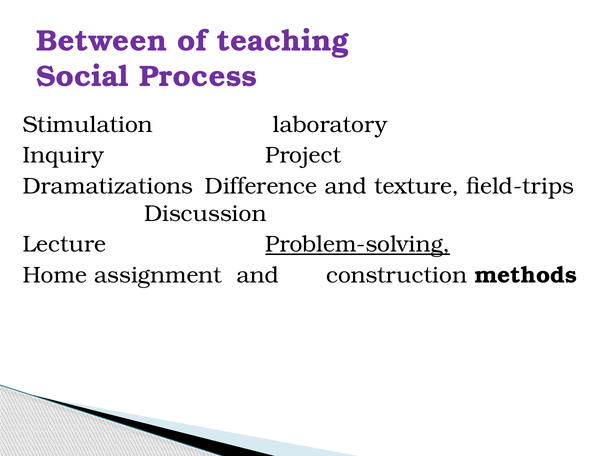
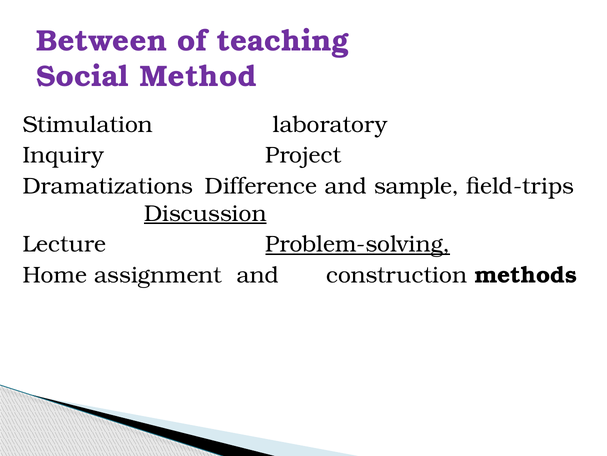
Process: Process -> Method (198, 76)
texture: texture -> sample (417, 186)
Discussion underline: none -> present (205, 213)
